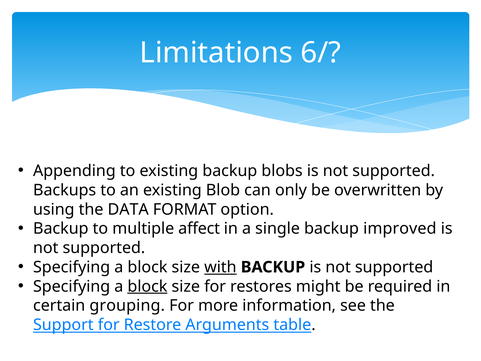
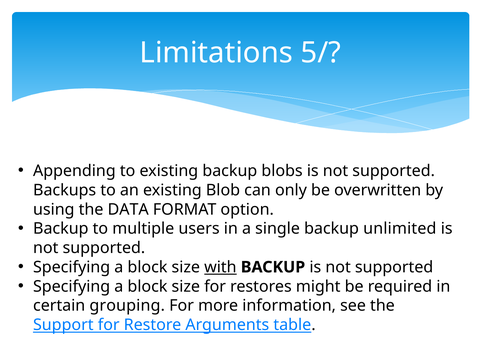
6/: 6/ -> 5/ (321, 53)
affect: affect -> users (199, 228)
improved: improved -> unlimited (400, 228)
block underline: present -> none (147, 286)
